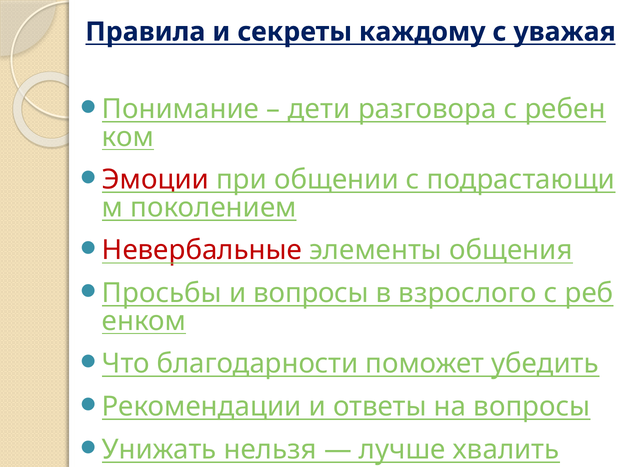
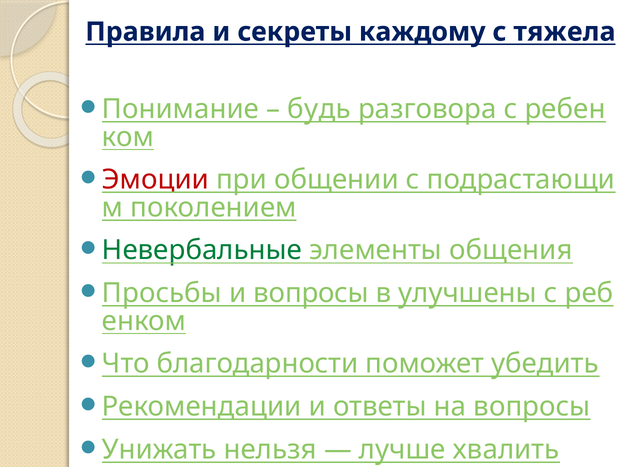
уважая: уважая -> тяжела (564, 32)
дети: дети -> будь (319, 109)
Невербальные colour: red -> green (202, 250)
взрослого: взрослого -> улучшены (468, 293)
